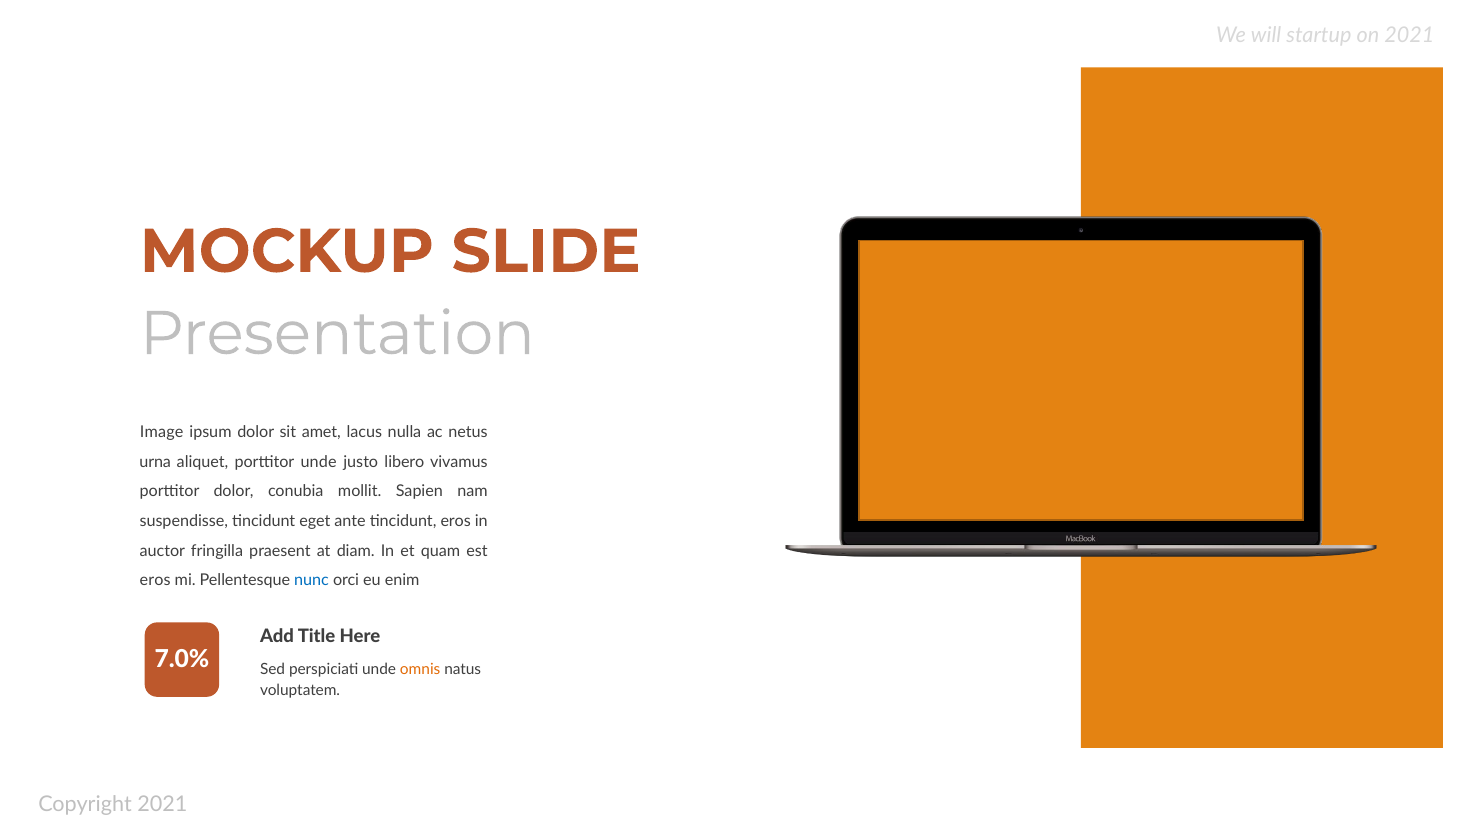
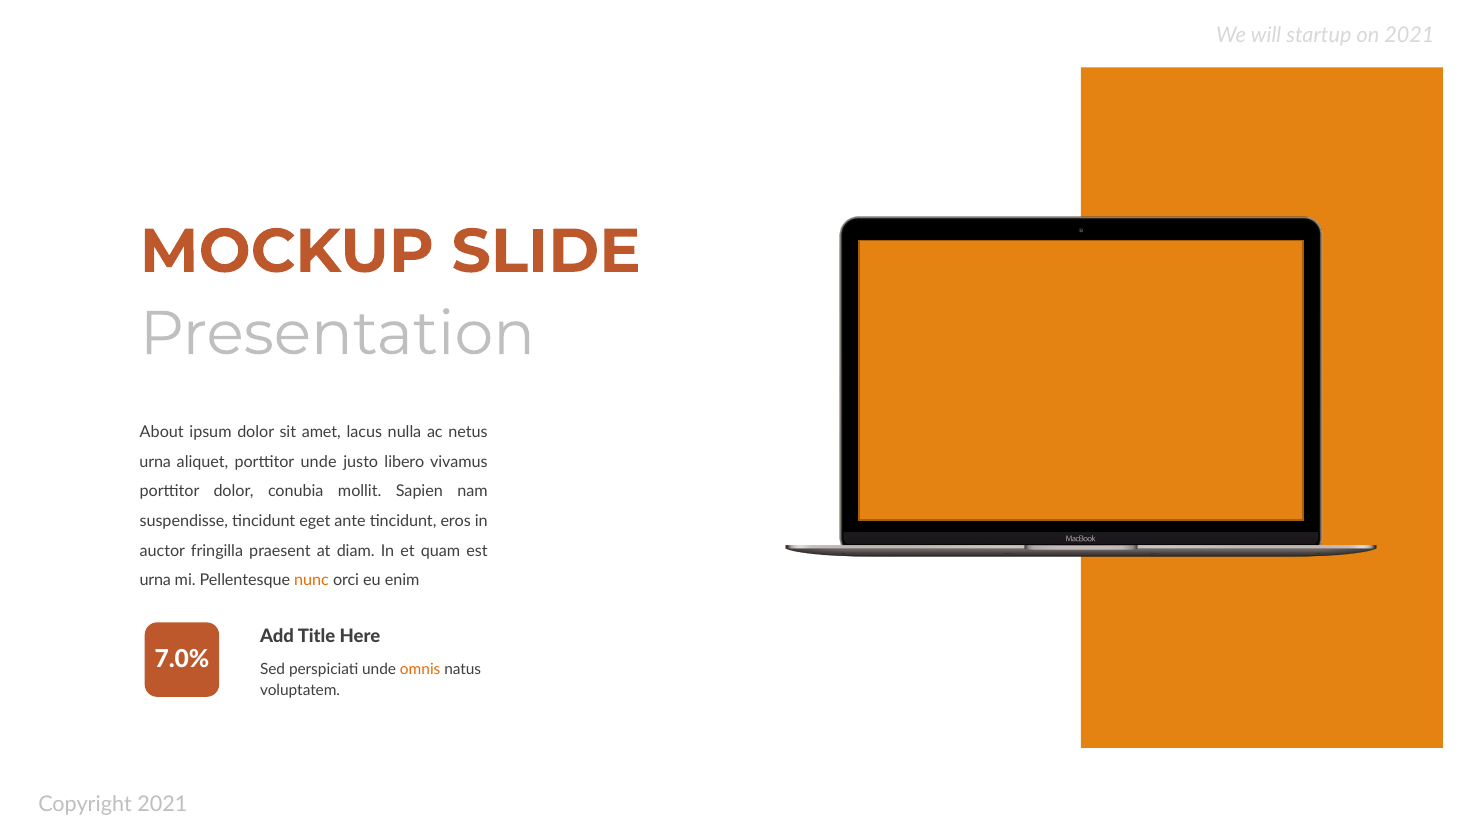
Image: Image -> About (162, 432)
eros: eros -> urna (155, 580)
nunc colour: blue -> orange (312, 580)
